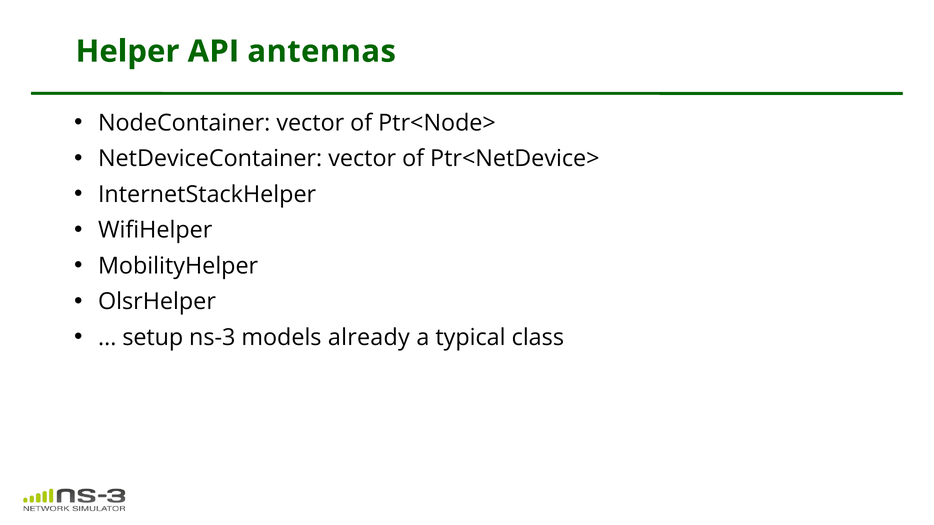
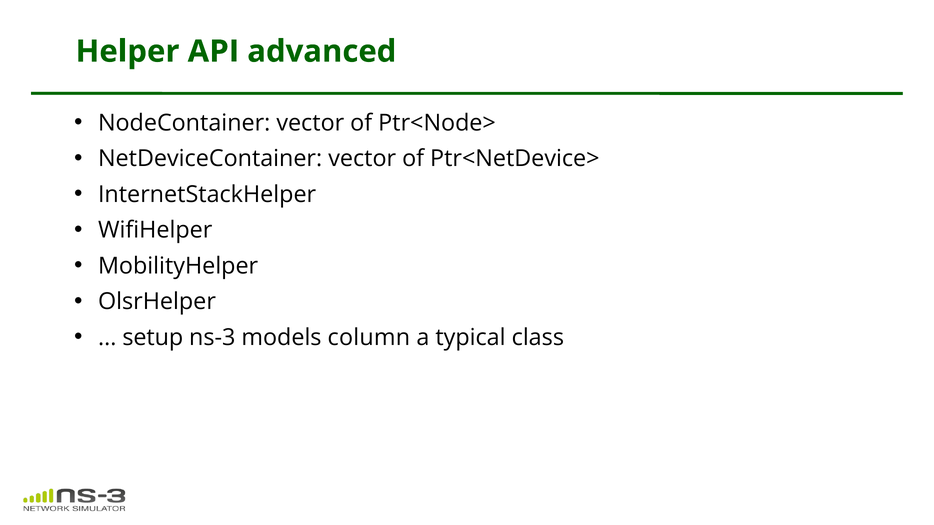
antennas: antennas -> advanced (322, 52)
already: already -> column (369, 338)
